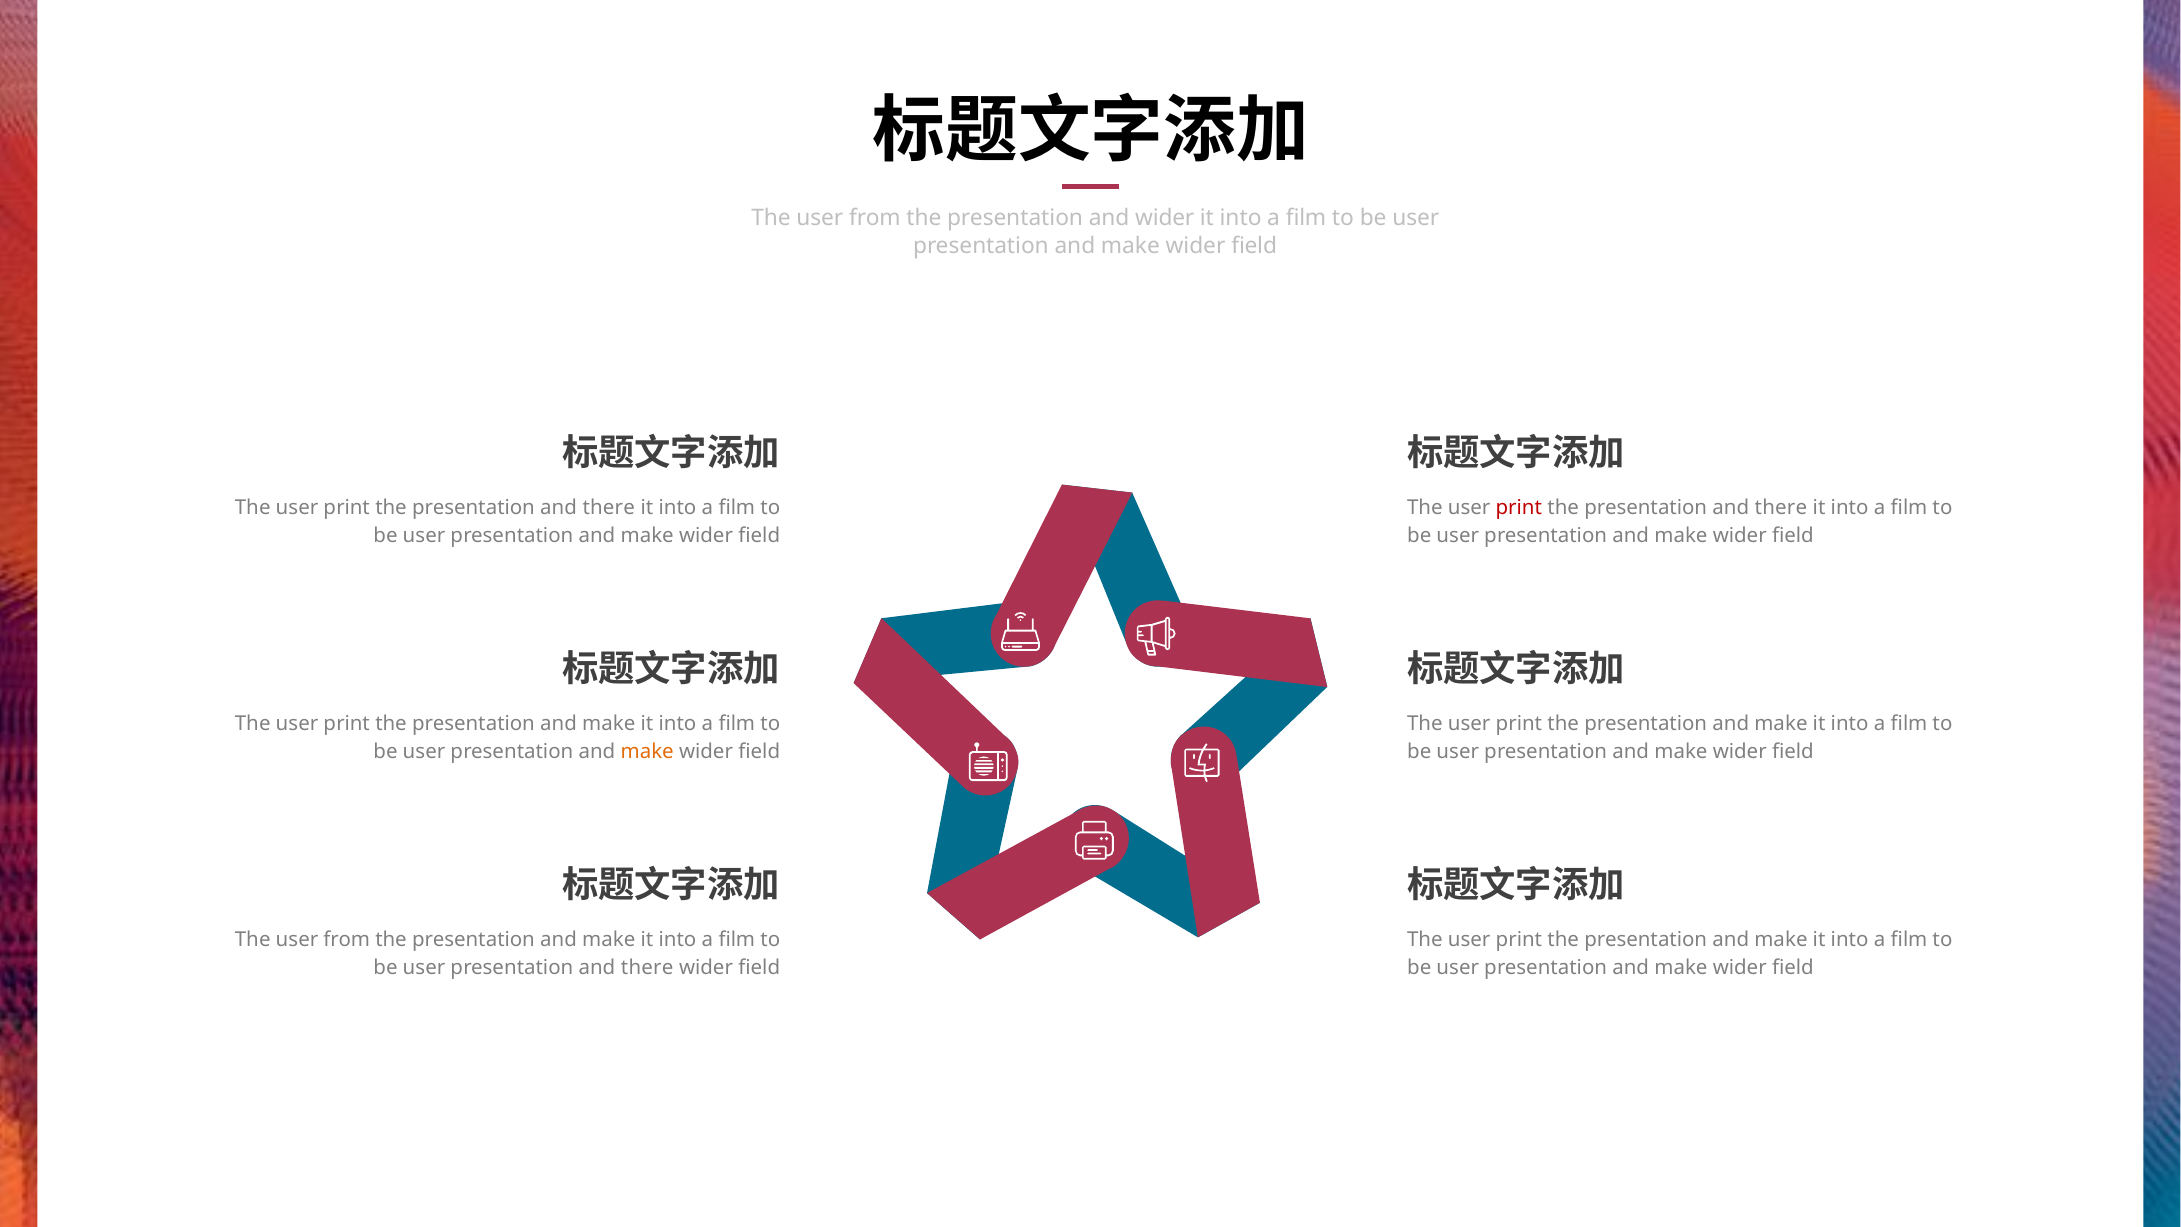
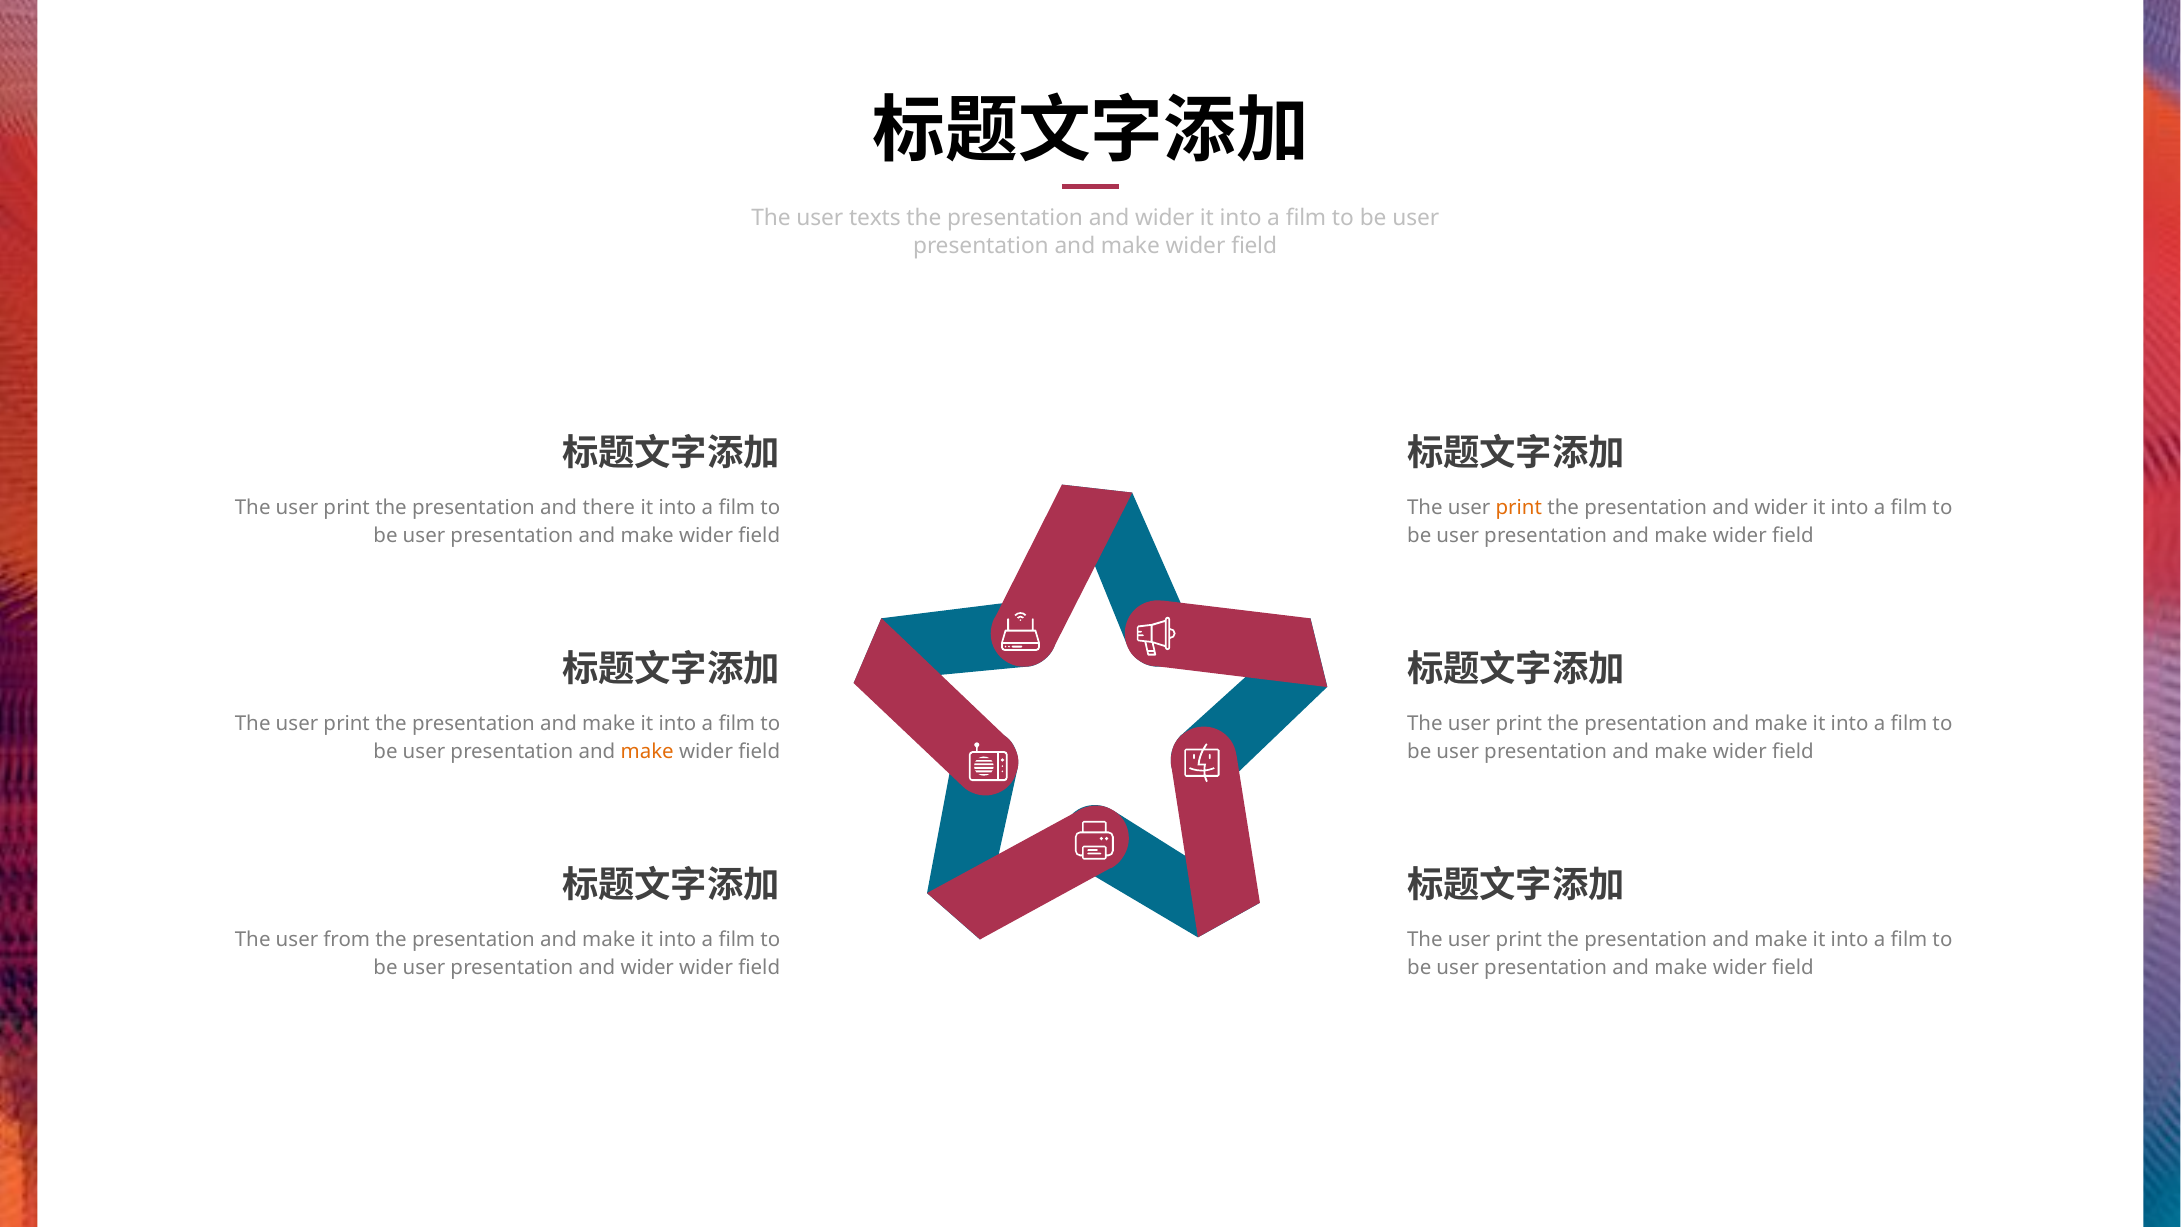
from: from -> texts (875, 218)
print colour: red -> orange (1519, 507)
there: there -> wider (1781, 507)
user presentation and there: there -> wider (647, 968)
